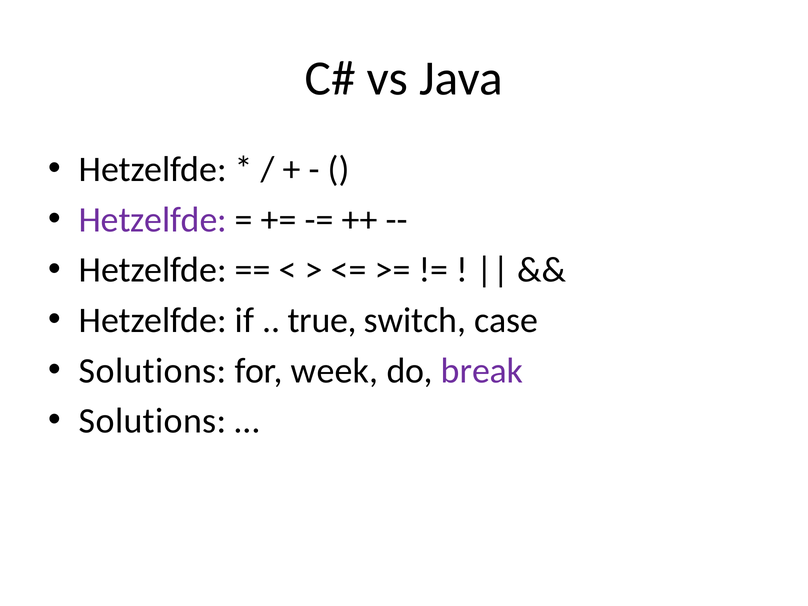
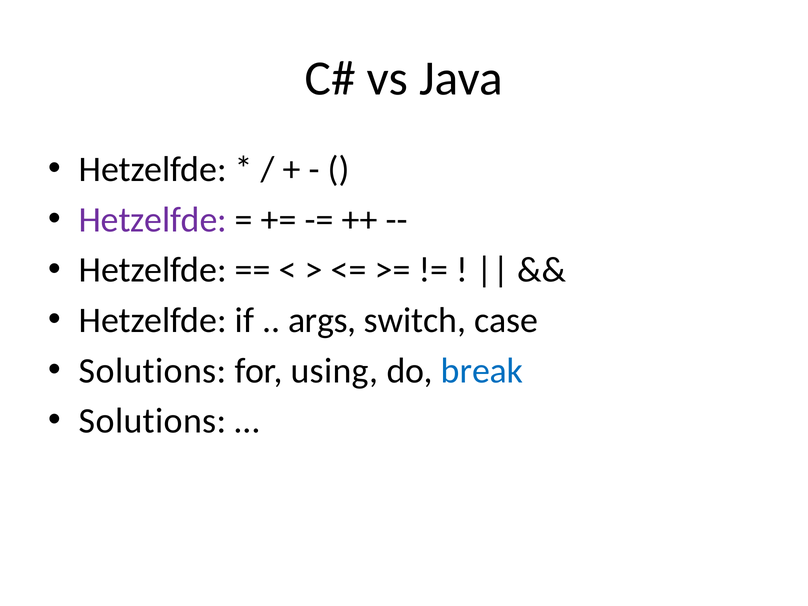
true: true -> args (322, 320)
week: week -> using (334, 371)
break colour: purple -> blue (482, 371)
